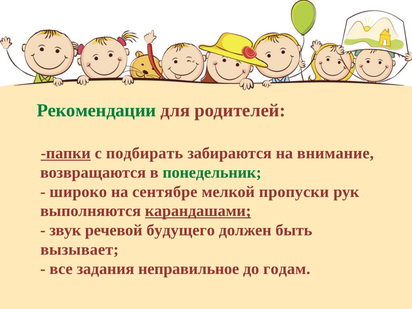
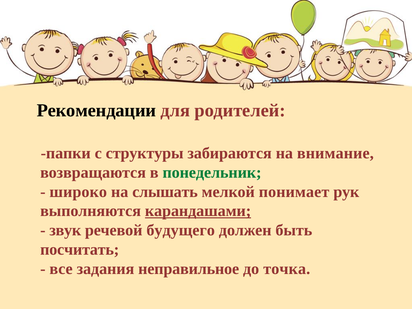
Рекомендации colour: green -> black (96, 110)
папки underline: present -> none (66, 153)
подбирать: подбирать -> структуры (145, 153)
сентябре: сентябре -> слышать (165, 192)
пропуски: пропуски -> понимает (294, 192)
вызывает: вызывает -> посчитать (80, 250)
годам: годам -> точка (287, 269)
